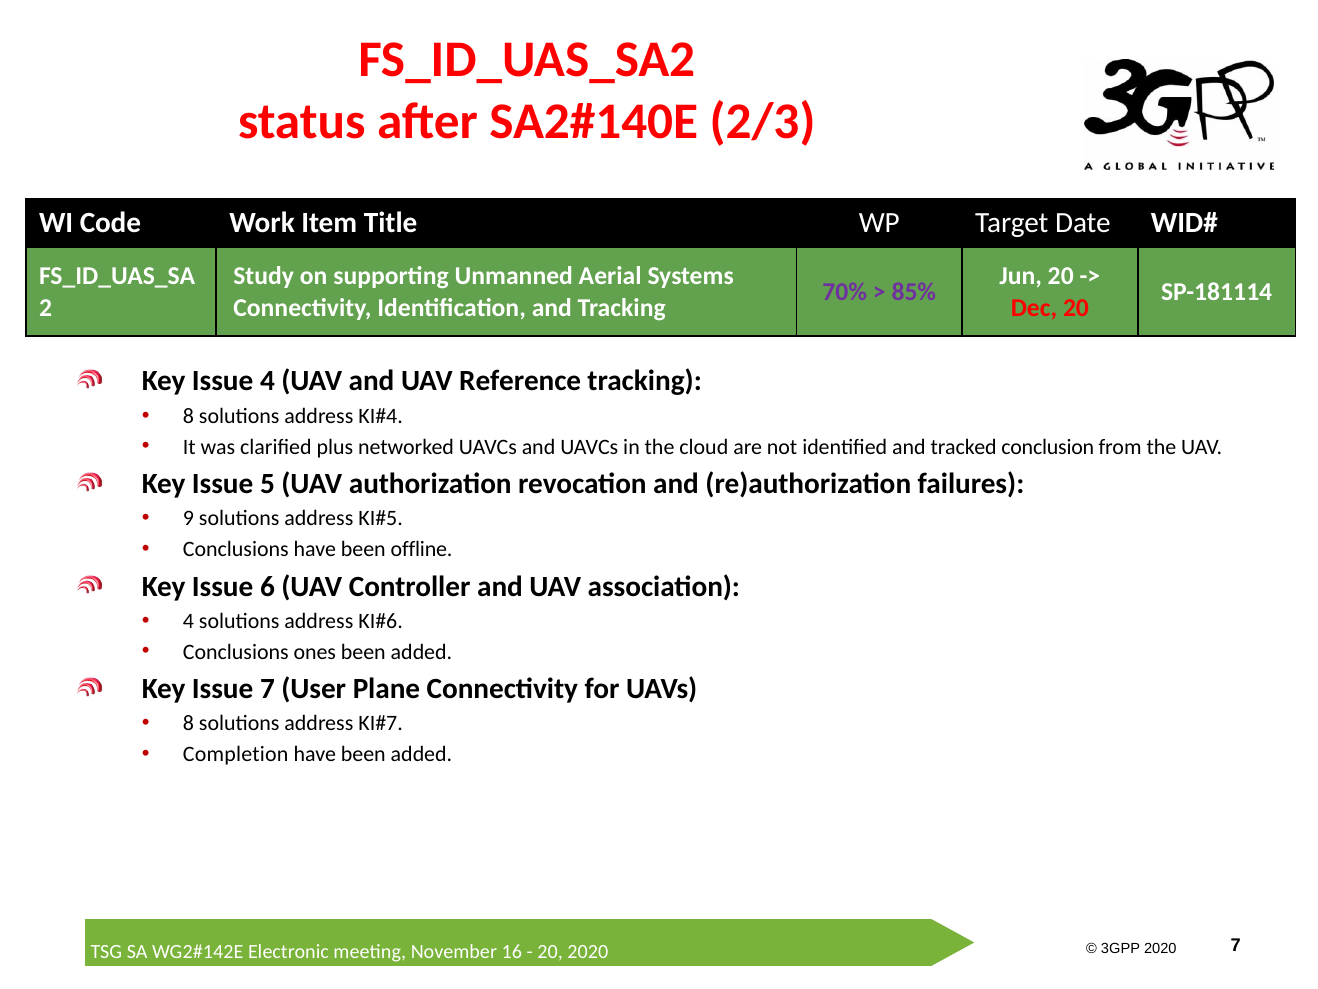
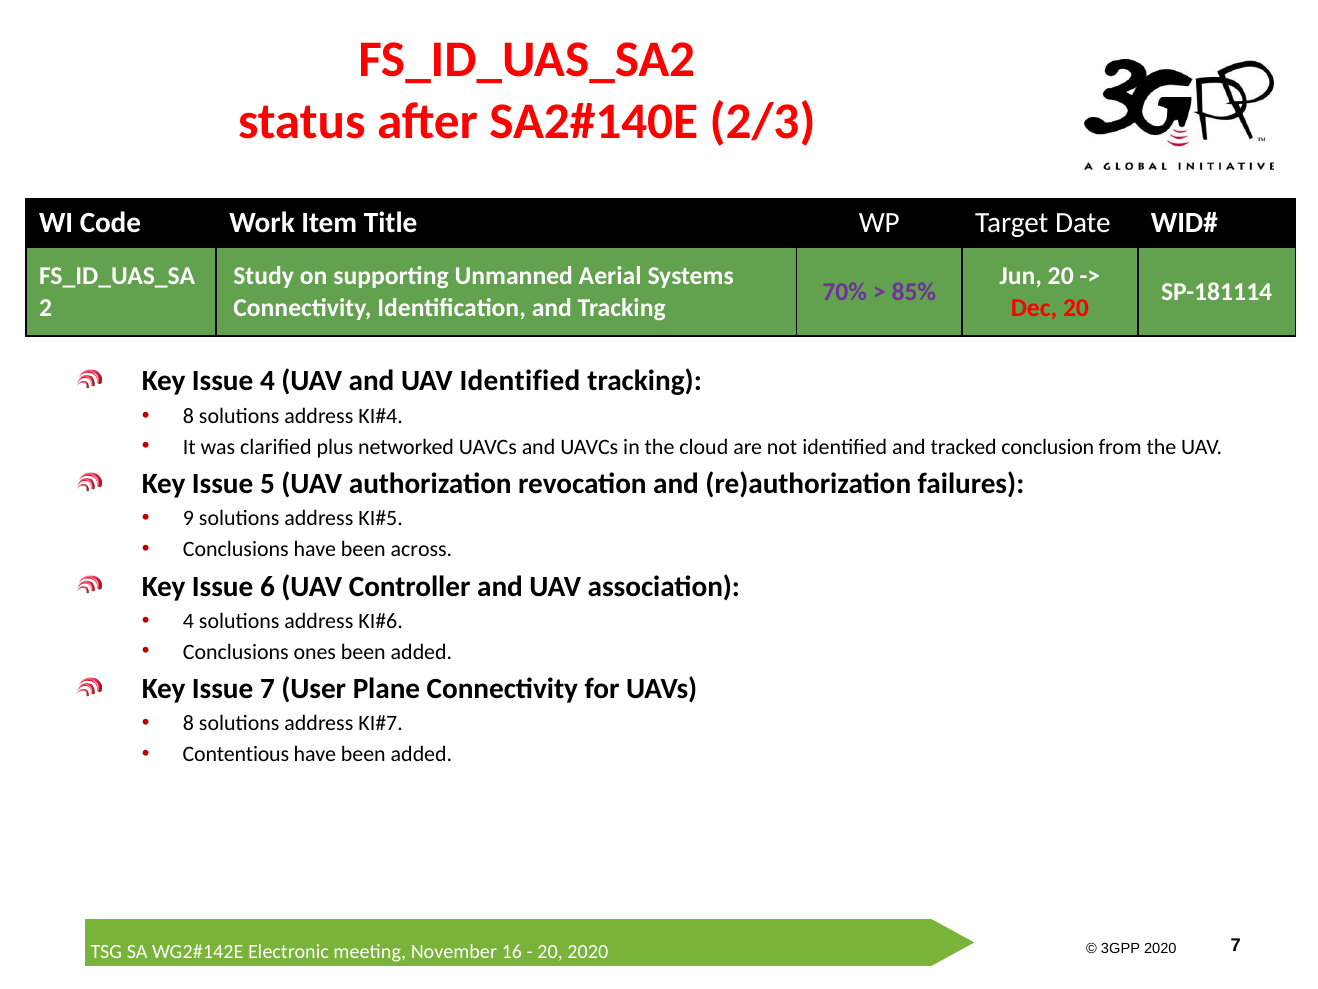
UAV Reference: Reference -> Identified (520, 381)
offline: offline -> across (421, 549)
Completion: Completion -> Contentious (236, 754)
